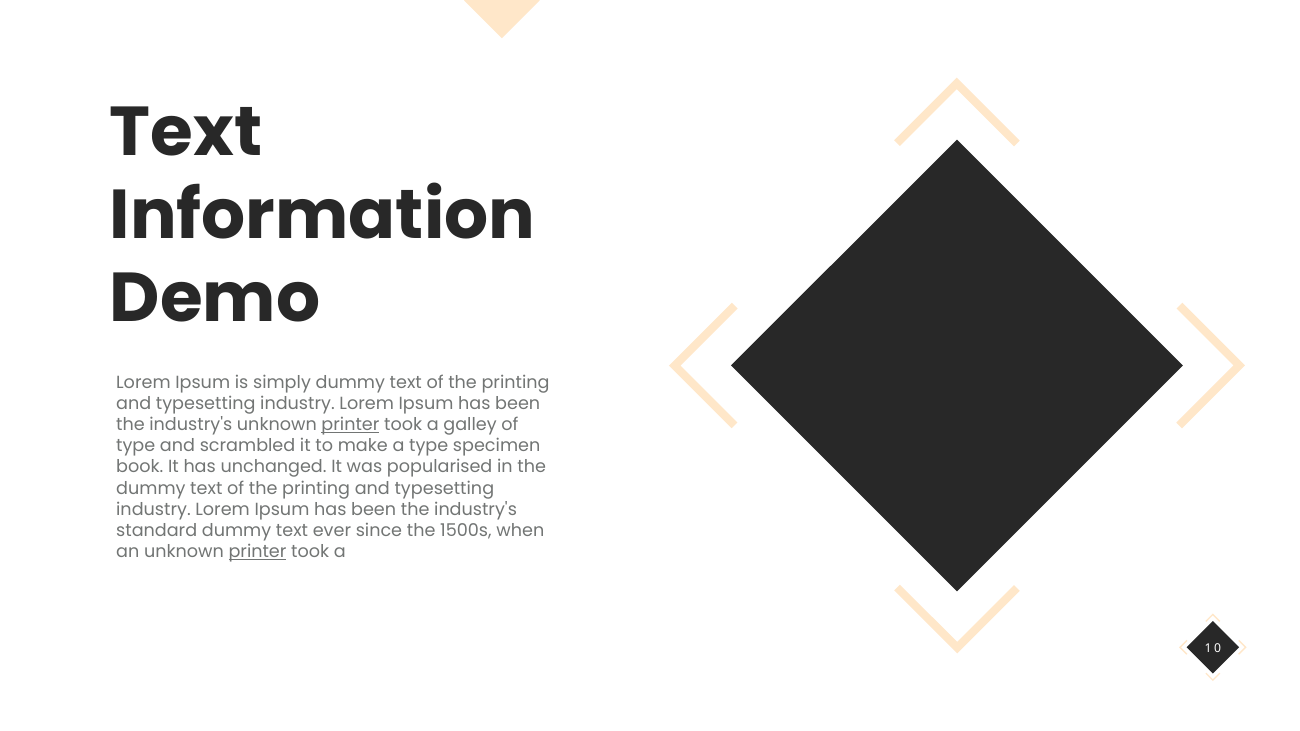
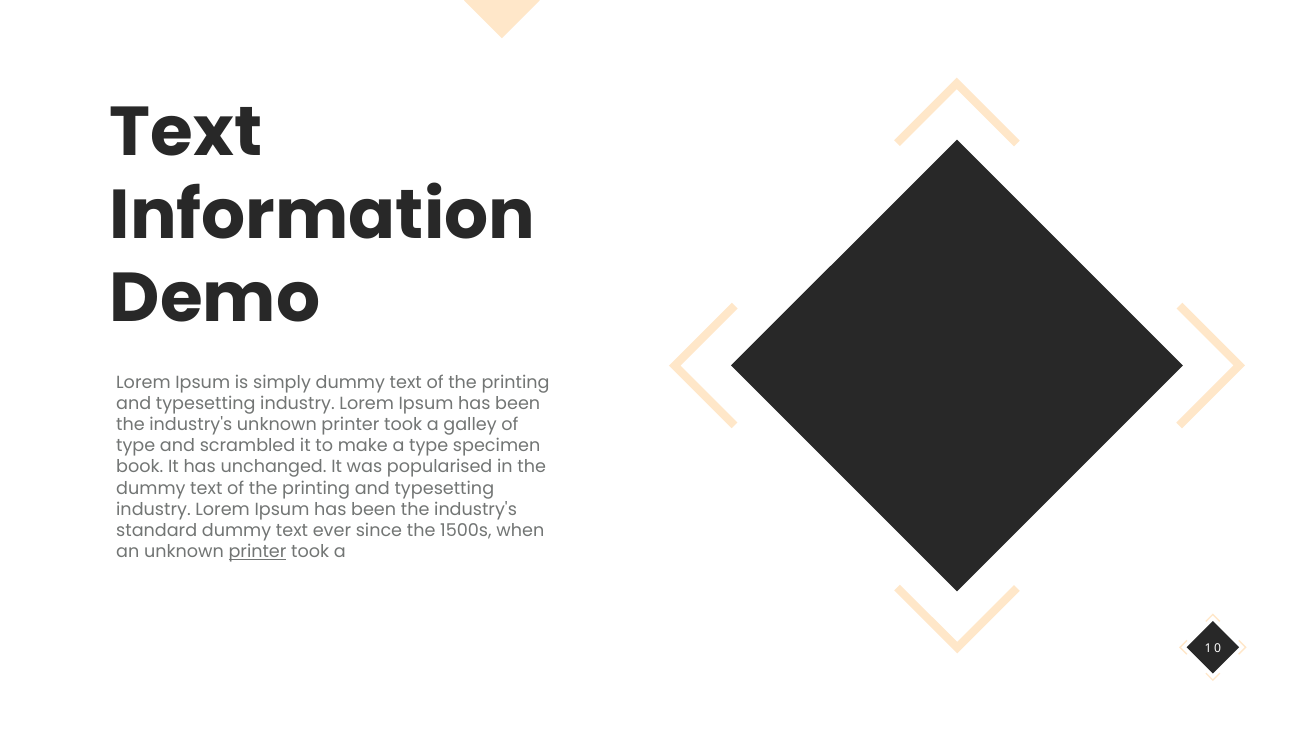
printer underline: present -> none (350, 425)
